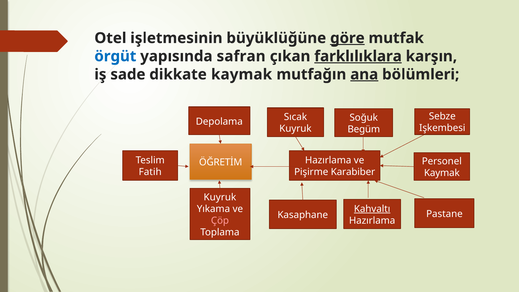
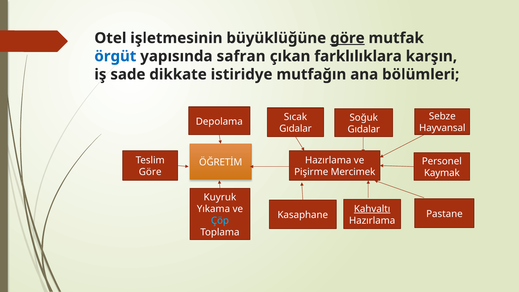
farklılıklara underline: present -> none (358, 56)
dikkate kaymak: kaymak -> istiridye (242, 74)
ana underline: present -> none (364, 74)
Işkembesi: Işkembesi -> Hayvansal (442, 128)
Kuyruk: Kuyruk -> Gıdalar (296, 129)
Begüm: Begüm -> Gıdalar (364, 129)
Fatih: Fatih -> Göre (150, 172)
Karabiber: Karabiber -> Mercimek (353, 172)
Çöp colour: pink -> light blue (220, 221)
